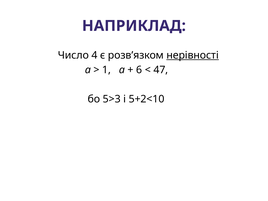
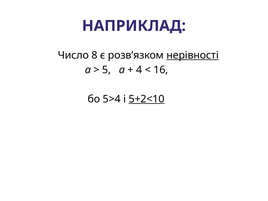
4: 4 -> 8 (94, 55)
1: 1 -> 5 (107, 70)
6: 6 -> 4 (139, 70)
47: 47 -> 16 (161, 70)
5>3: 5>3 -> 5>4 (112, 99)
5+2<10 underline: none -> present (147, 99)
